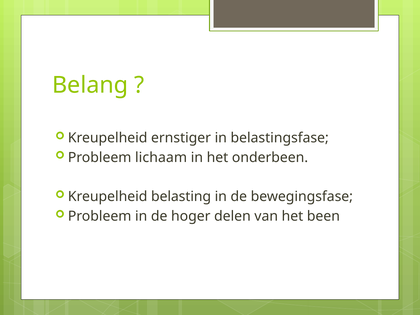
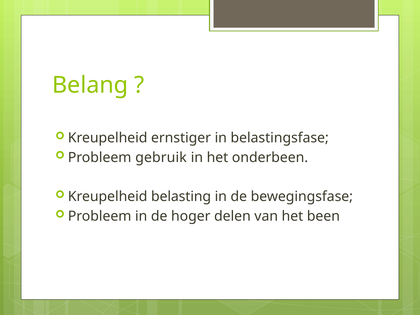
lichaam: lichaam -> gebruik (161, 157)
